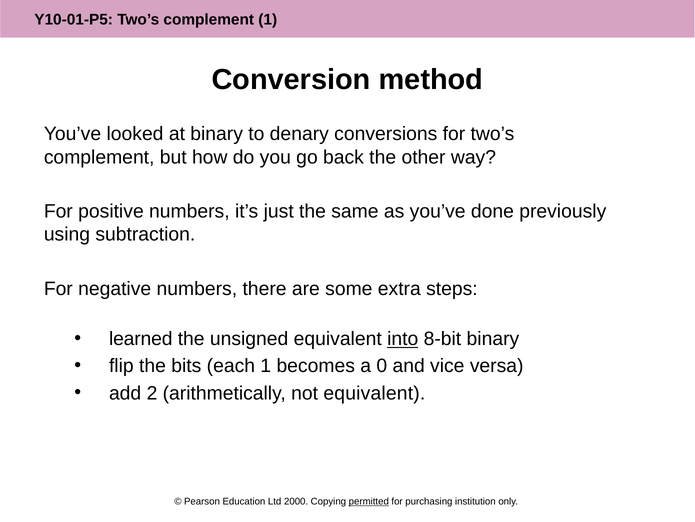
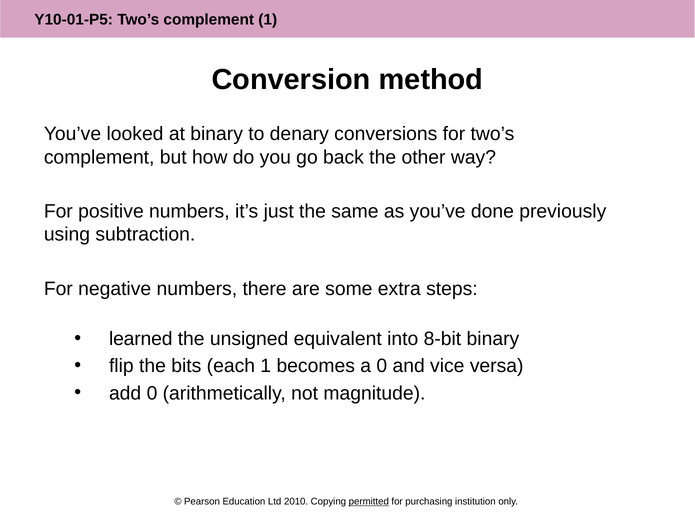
into underline: present -> none (403, 339)
add 2: 2 -> 0 (152, 393)
not equivalent: equivalent -> magnitude (374, 393)
2000: 2000 -> 2010 (296, 501)
